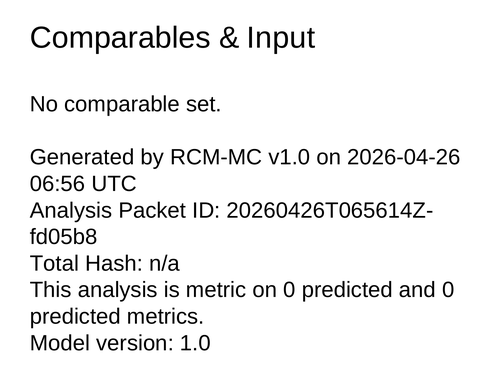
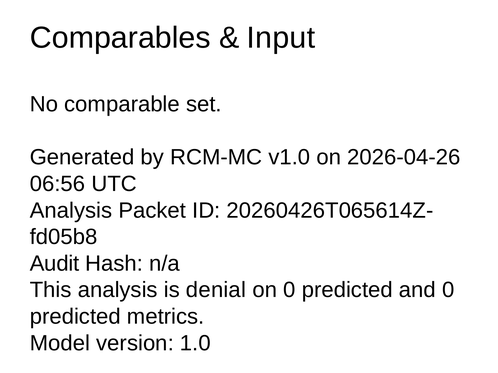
Total: Total -> Audit (55, 264)
metric: metric -> denial (216, 290)
